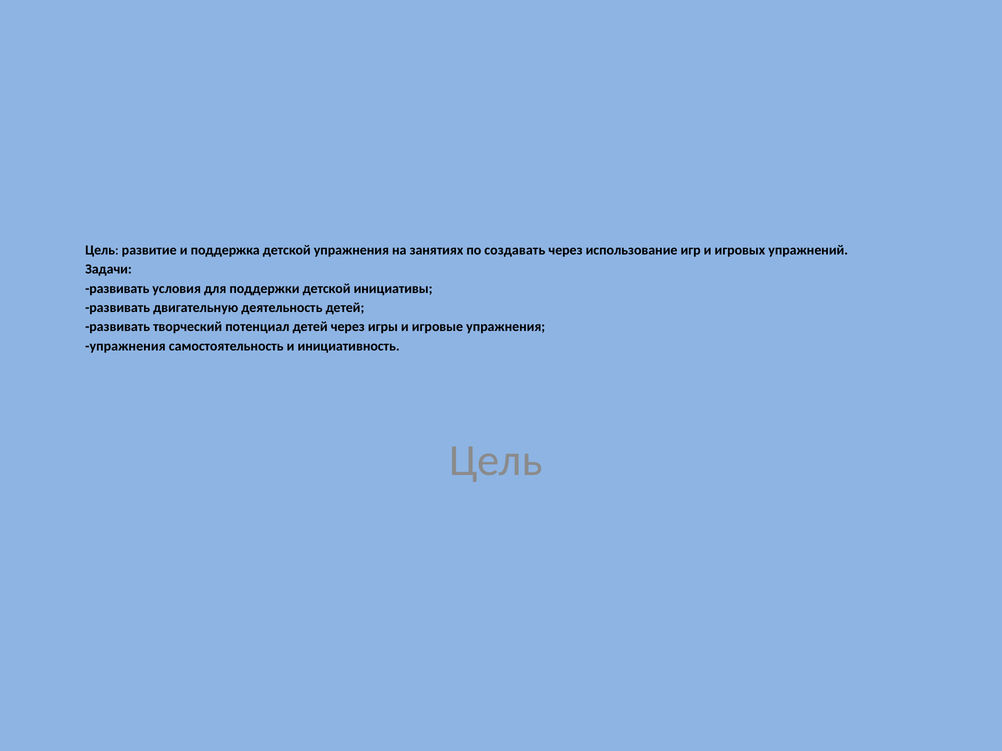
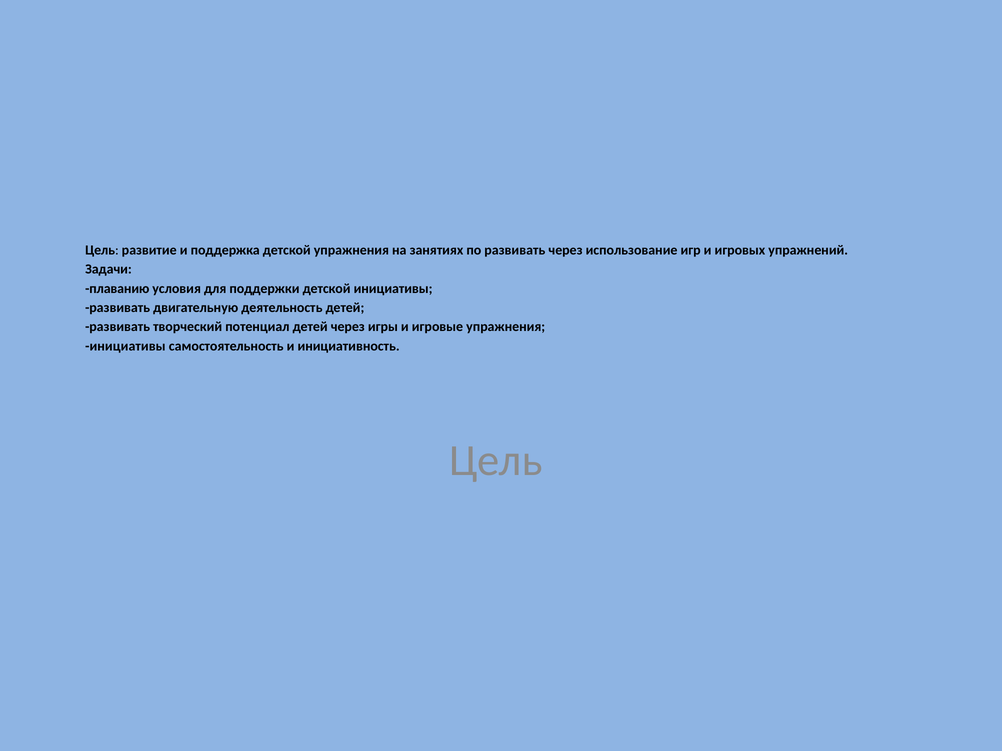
по создавать: создавать -> развивать (515, 250)
развивать: развивать -> плаванию (117, 289)
упражнения: упражнения -> инициативы (125, 346)
